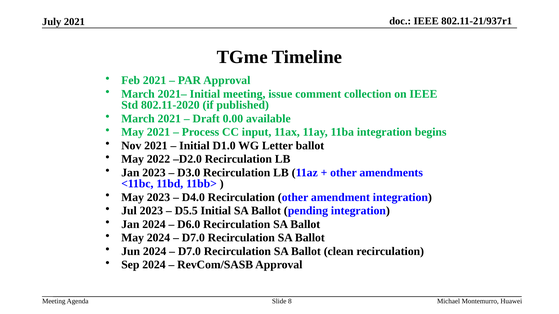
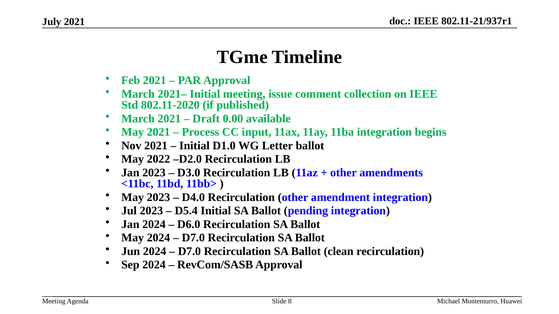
D5.5: D5.5 -> D5.4 (186, 211)
